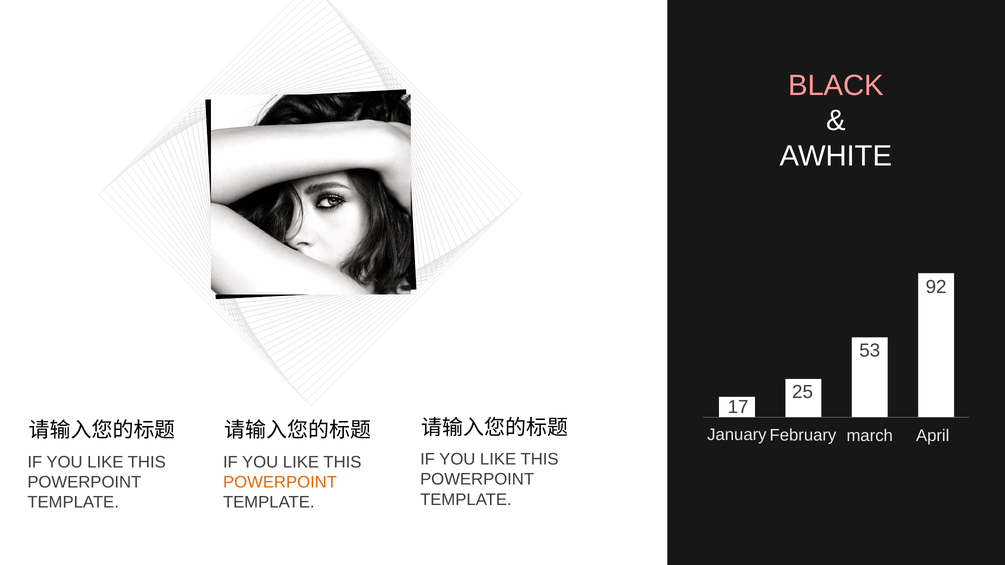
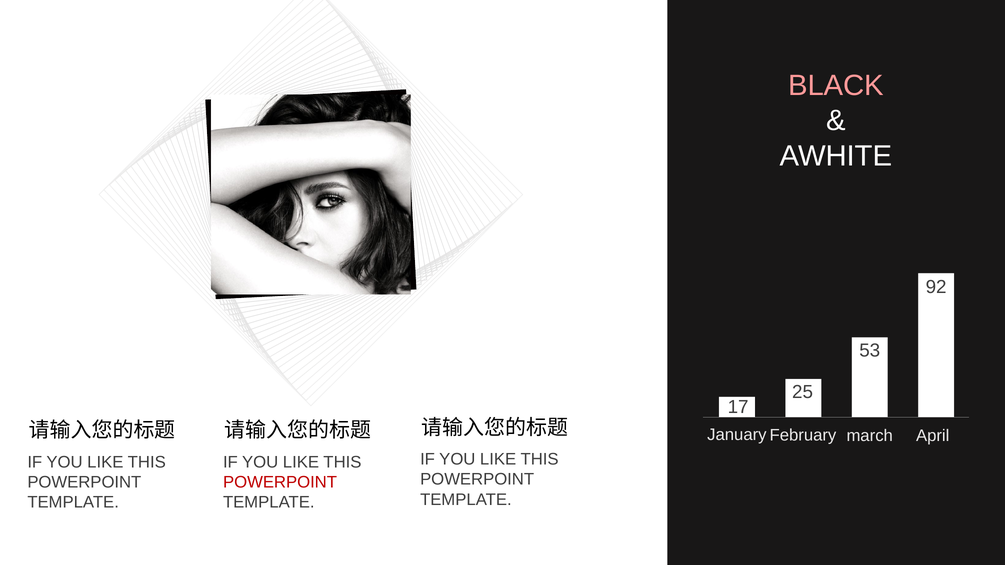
POWERPOINT colour: orange -> red (280, 482)
